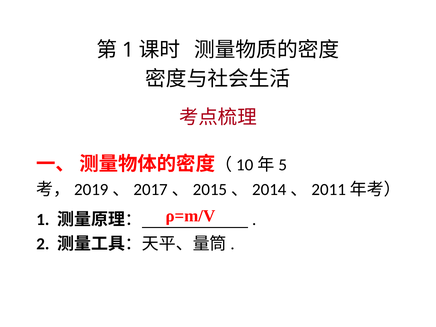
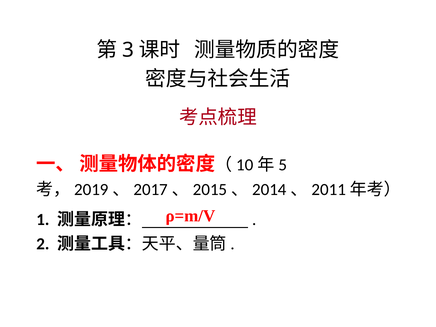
1: 1 -> 3 (128, 50)
